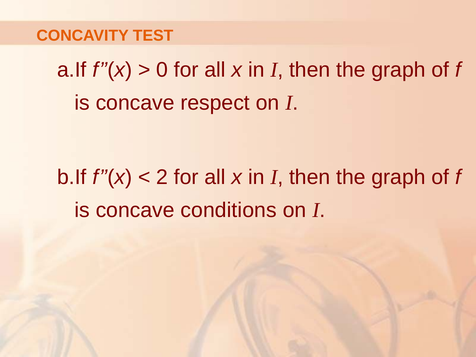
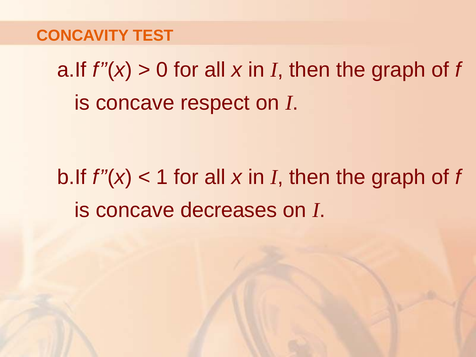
2: 2 -> 1 (162, 177)
conditions: conditions -> decreases (229, 210)
